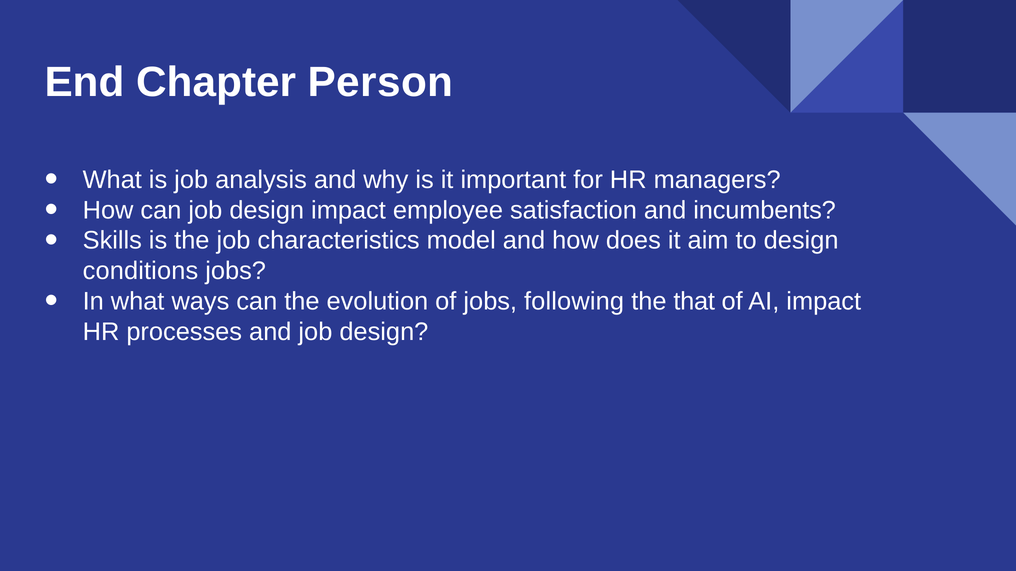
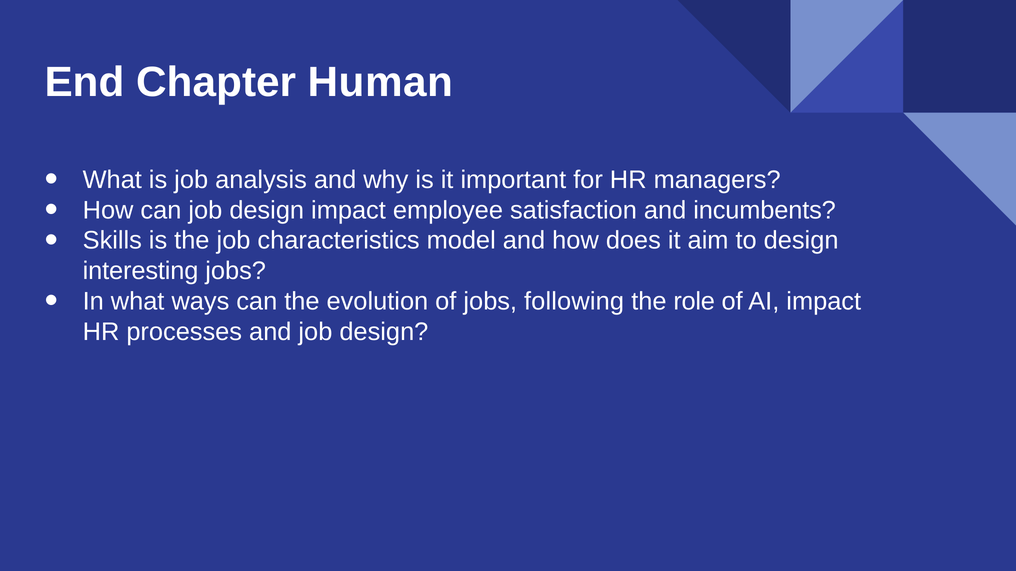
Person: Person -> Human (380, 82)
conditions: conditions -> interesting (141, 271)
that: that -> role (694, 302)
